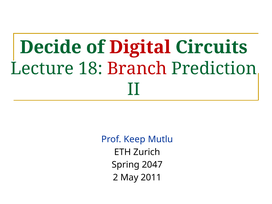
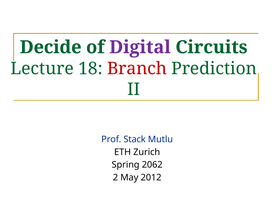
Digital colour: red -> purple (140, 47)
Keep: Keep -> Stack (135, 139)
2047: 2047 -> 2062 (152, 165)
2011: 2011 -> 2012 (151, 177)
